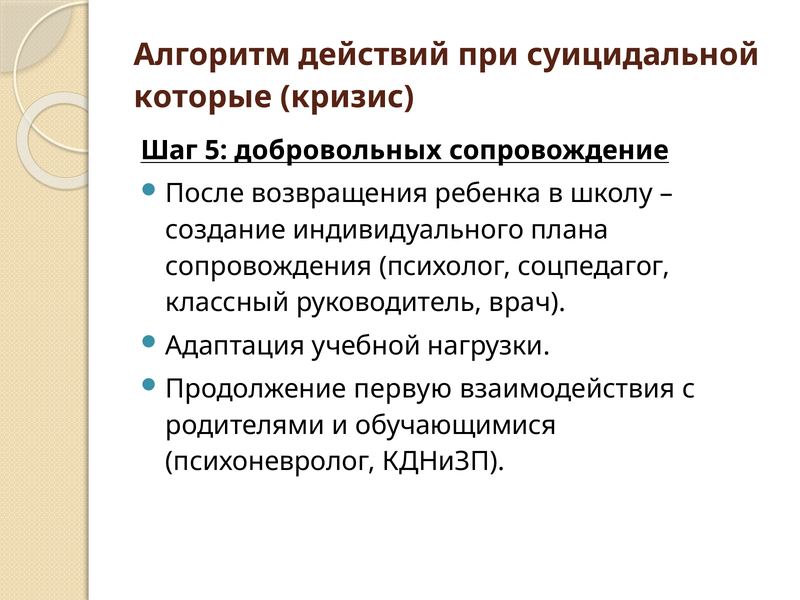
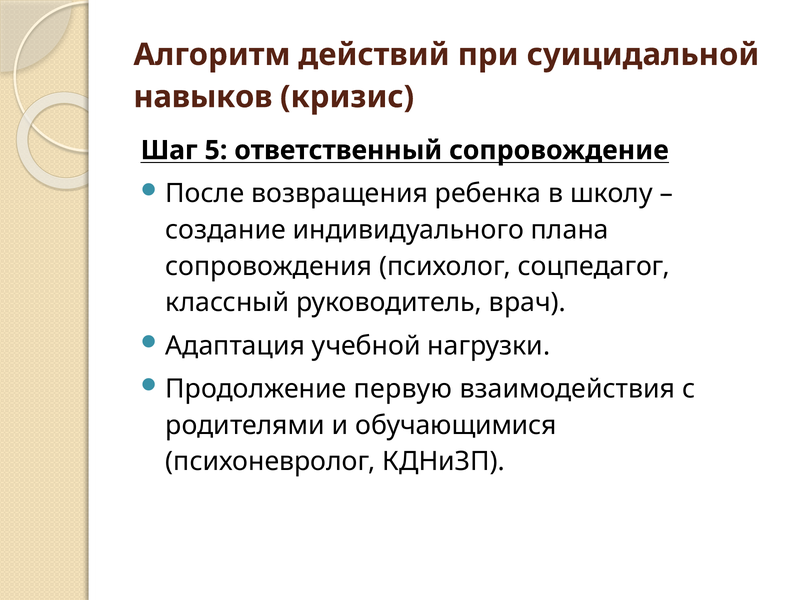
которые: которые -> навыков (203, 97)
добровольных: добровольных -> ответственный (338, 150)
